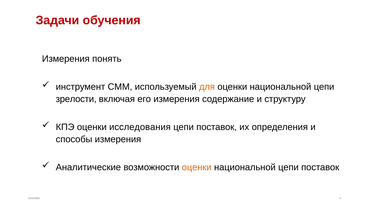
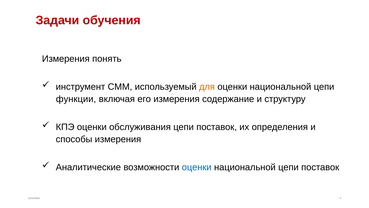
зрелости: зрелости -> функции (76, 99)
исследования: исследования -> обслуживания (140, 127)
оценки colour: orange -> blue (197, 167)
